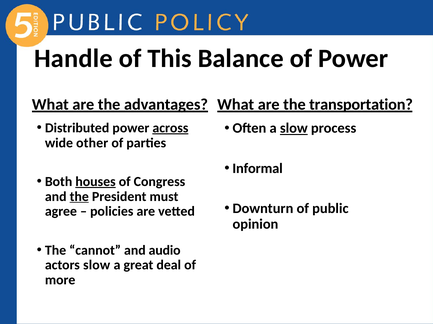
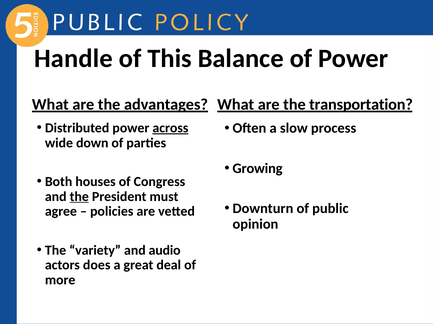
slow underline: present -> none (294, 129)
other: other -> down (92, 143)
Informal: Informal -> Growing (258, 169)
houses underline: present -> none (96, 182)
cannot: cannot -> variety (95, 251)
actors slow: slow -> does (97, 266)
